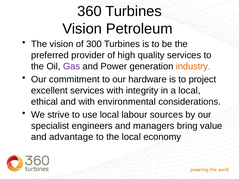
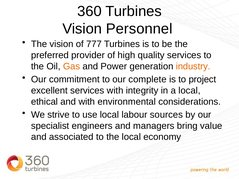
Petroleum: Petroleum -> Personnel (139, 29)
300: 300 -> 777 (94, 44)
Gas colour: purple -> orange (72, 66)
hardware: hardware -> complete (148, 79)
advantage: advantage -> associated (71, 137)
